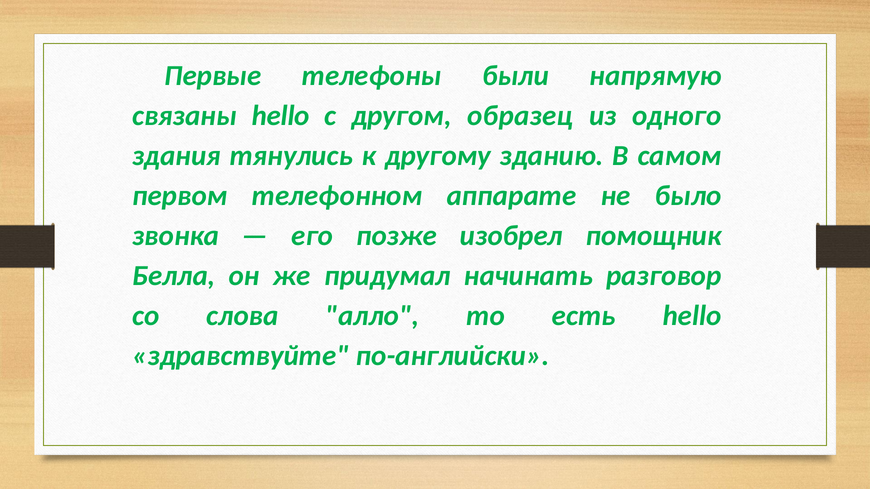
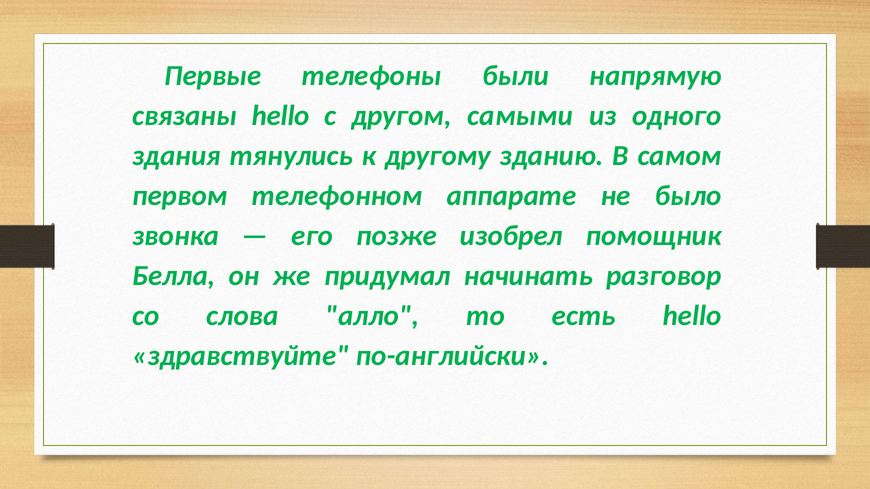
образец: образец -> самыми (520, 116)
